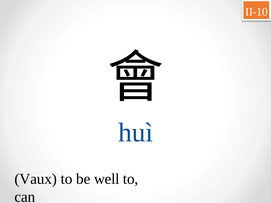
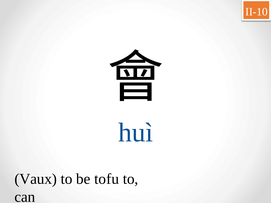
well: well -> tofu (107, 179)
